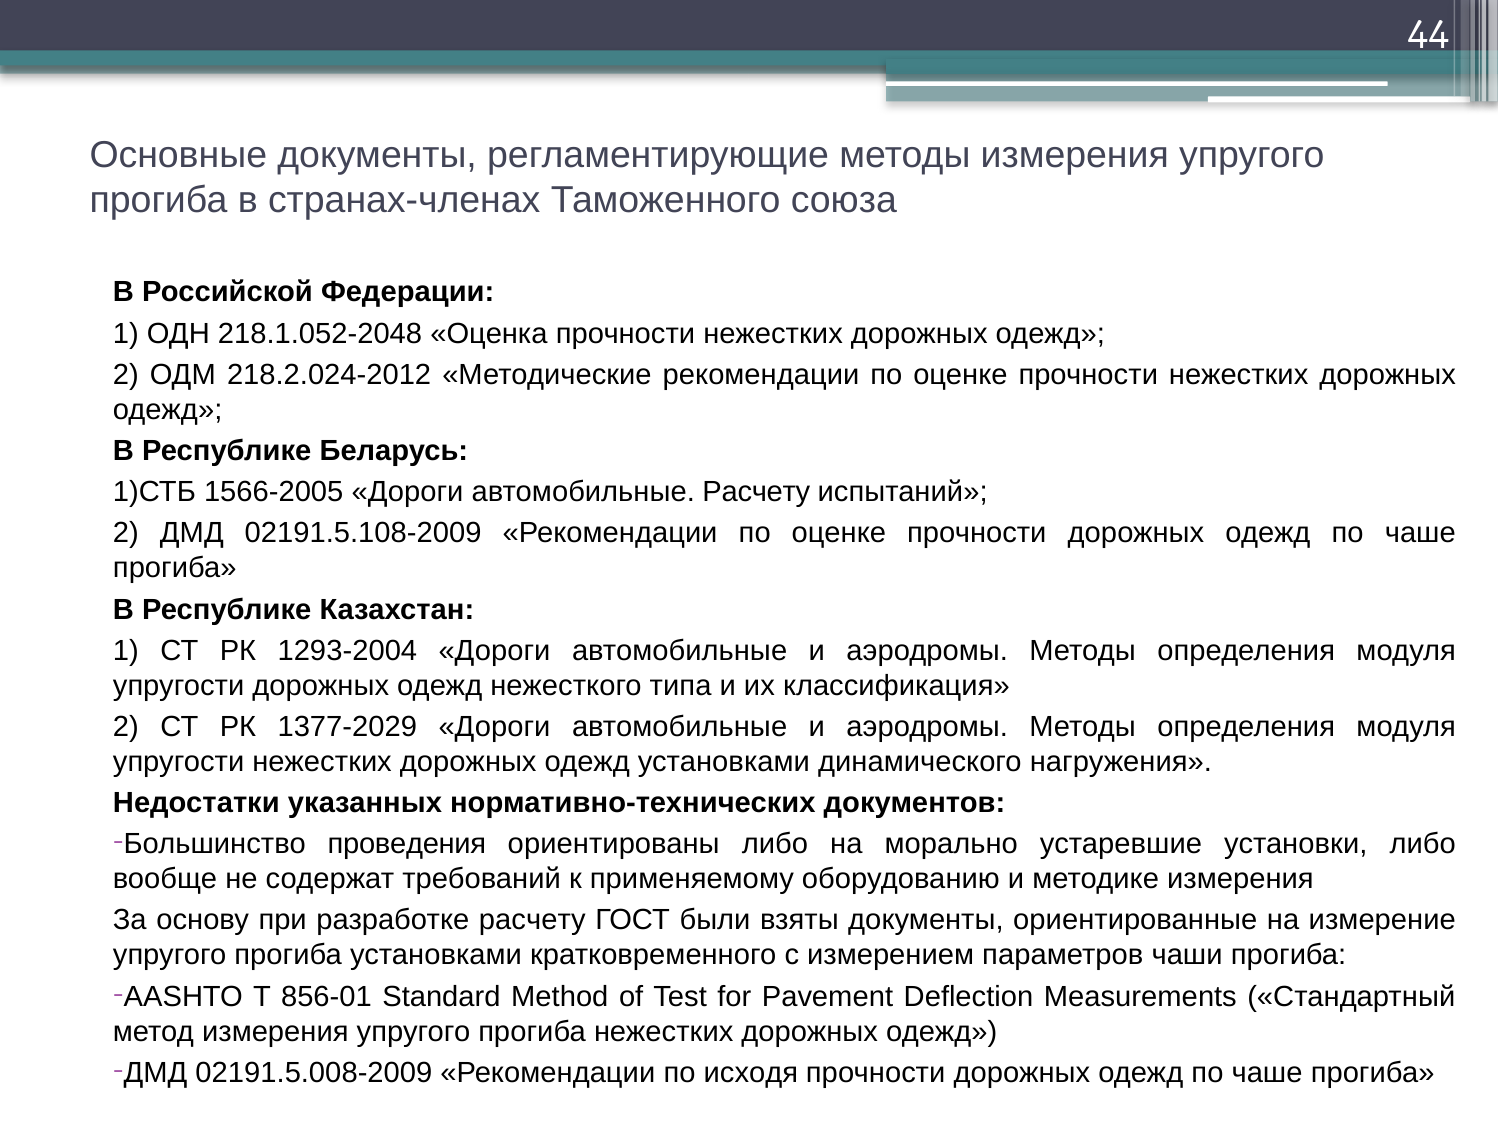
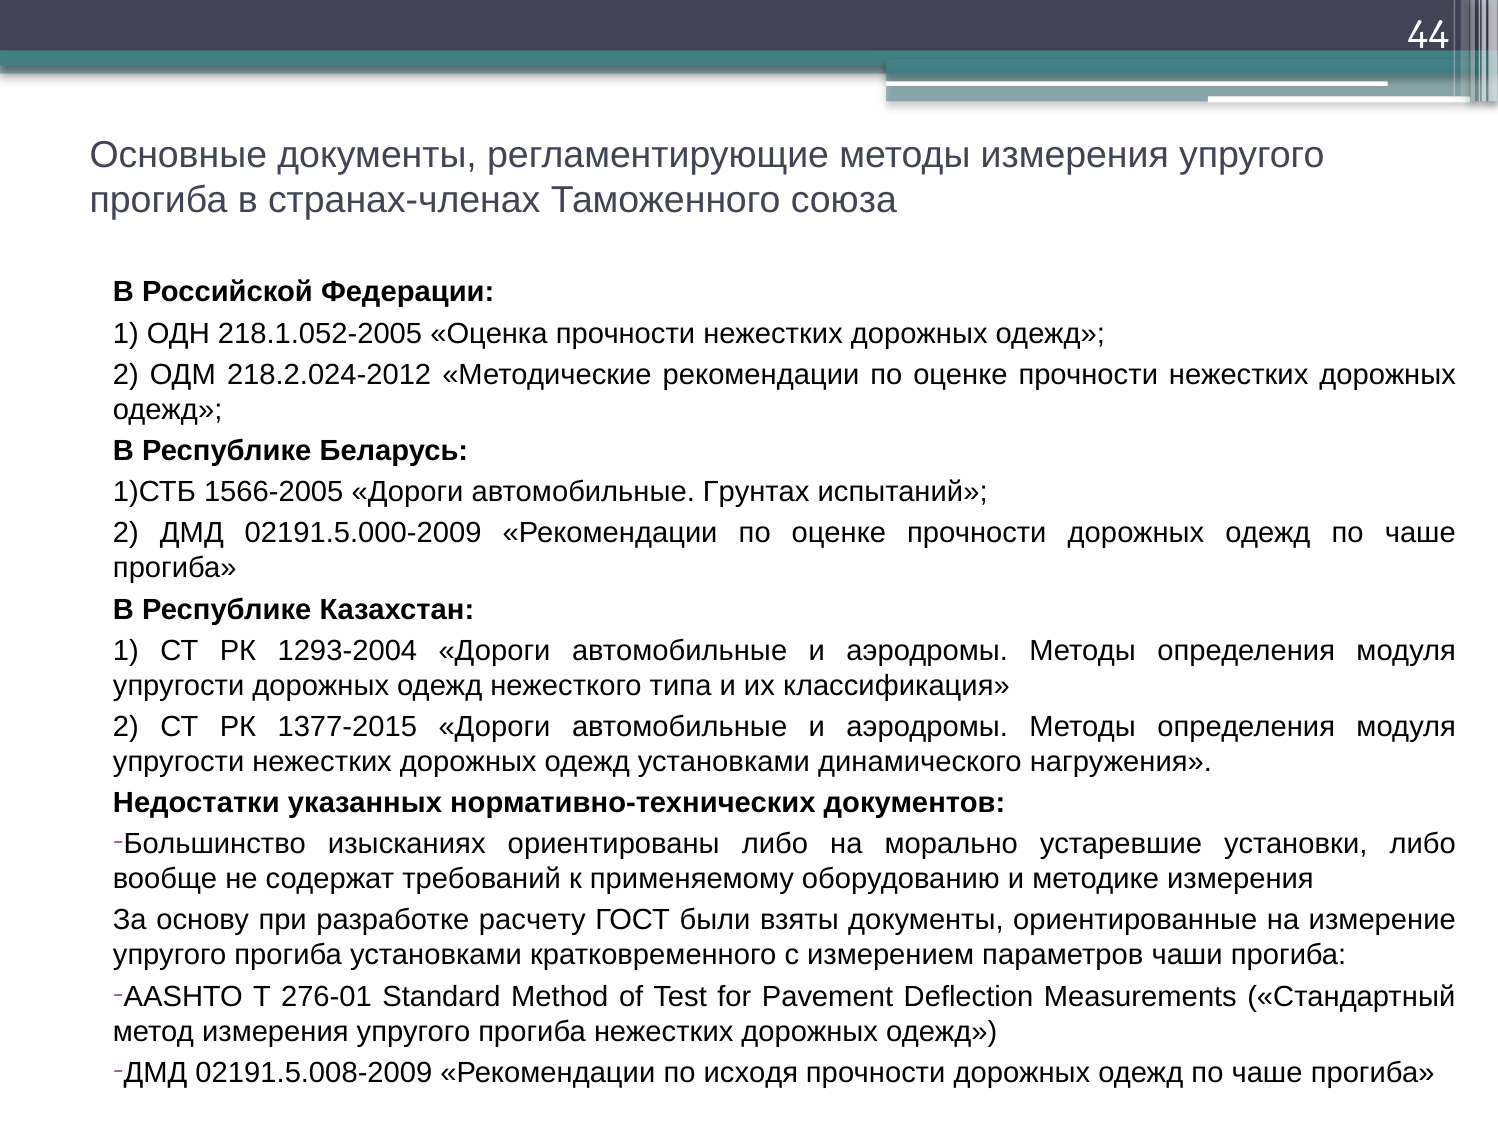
218.1.052-2048: 218.1.052-2048 -> 218.1.052-2005 (320, 334)
автомобильные Расчету: Расчету -> Грунтах (756, 492)
02191.5.108-2009: 02191.5.108-2009 -> 02191.5.000-2009 (363, 534)
1377-2029: 1377-2029 -> 1377-2015 (347, 727)
проведения: проведения -> изысканиях (407, 845)
856-01: 856-01 -> 276-01 (326, 997)
